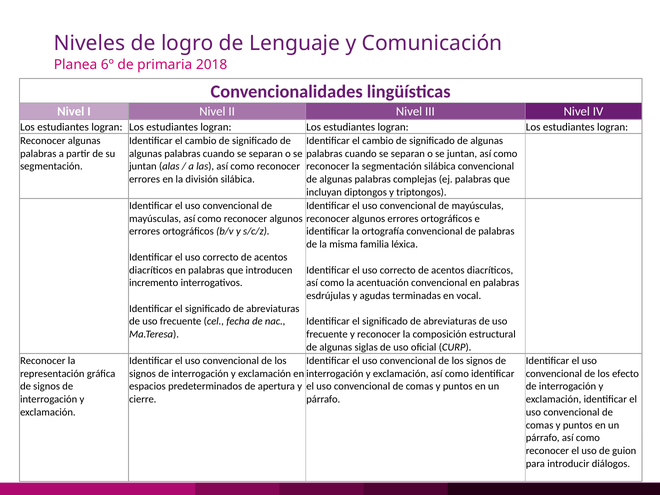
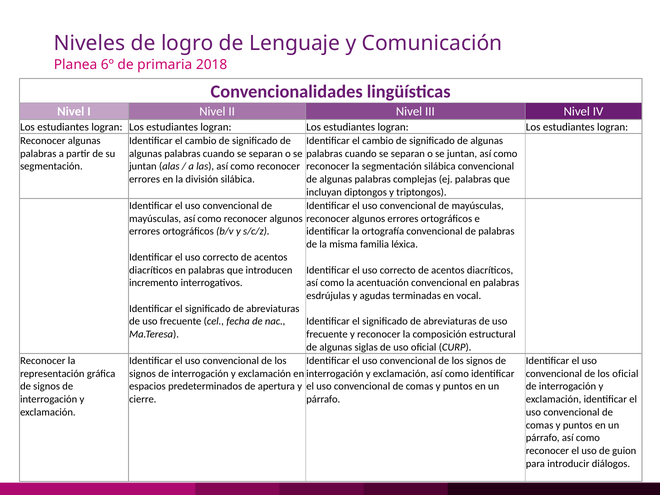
los efecto: efecto -> oficial (625, 374)
